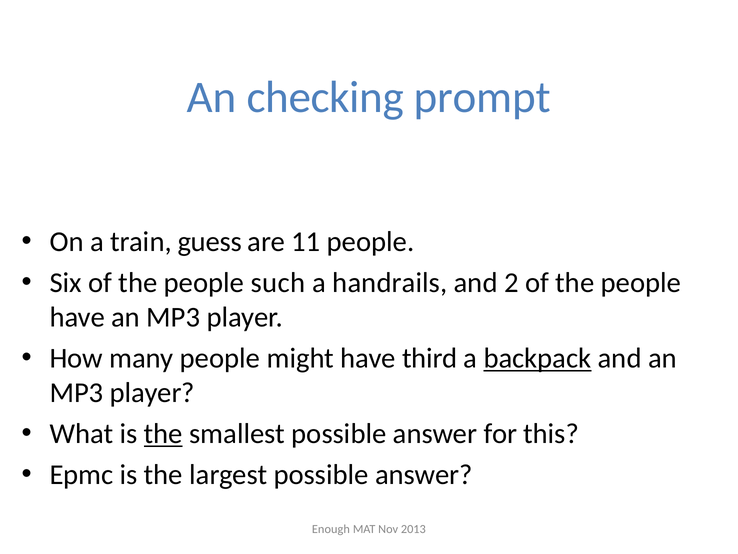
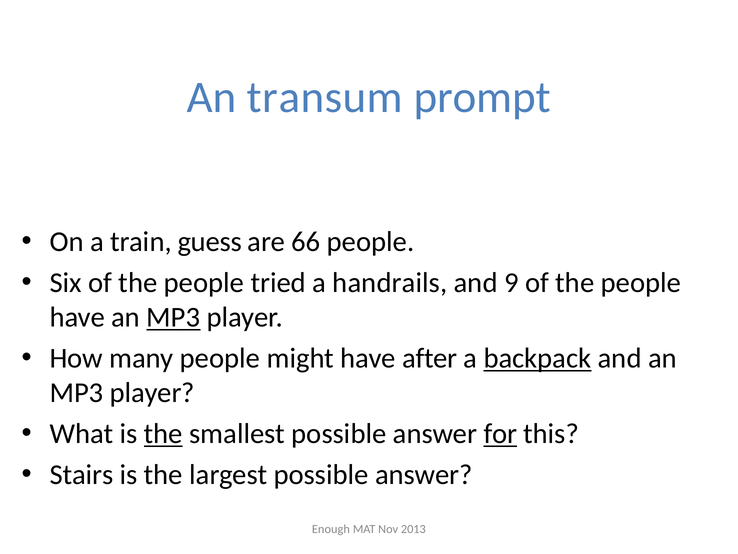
checking: checking -> transum (325, 97)
11: 11 -> 66 (306, 242)
such: such -> tried (278, 283)
2: 2 -> 9 (511, 283)
MP3 underline: none -> present (173, 317)
third: third -> after (430, 358)
for underline: none -> present (500, 434)
Epmc: Epmc -> Stairs (81, 475)
